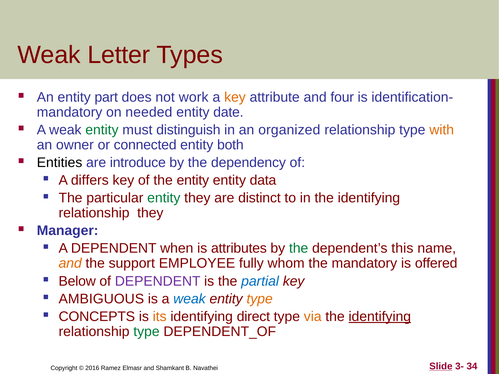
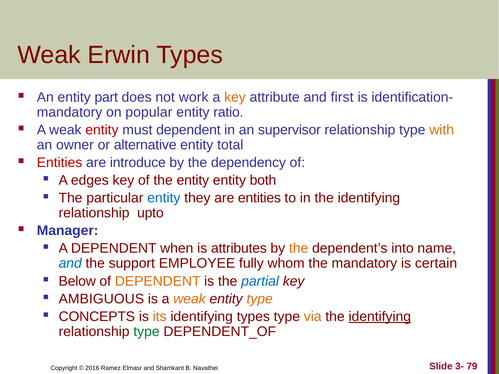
Letter: Letter -> Erwin (119, 55)
four: four -> first (342, 97)
needed: needed -> popular (149, 112)
date: date -> ratio (228, 112)
entity colour: green -> red (102, 130)
must distinguish: distinguish -> dependent (188, 130)
organized: organized -> supervisor (289, 130)
connected: connected -> alternative (145, 145)
both: both -> total (230, 145)
Entities colour: black -> red (60, 163)
differs: differs -> edges (90, 180)
data: data -> both (263, 180)
entity colour: green -> blue (164, 198)
are distinct: distinct -> entities (259, 198)
relationship they: they -> upto (150, 213)
the colour: green -> orange (299, 249)
this: this -> into (402, 249)
and colour: orange -> blue (70, 264)
offered: offered -> certain (436, 264)
DEPENDENT colour: purple -> orange (158, 281)
weak colour: blue -> orange (189, 299)
identifying direct: direct -> types (253, 317)
Slide underline: present -> none (441, 367)
34: 34 -> 79 (472, 367)
